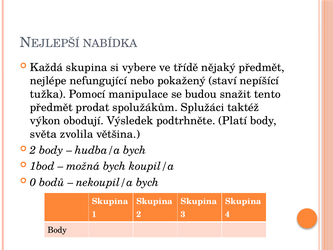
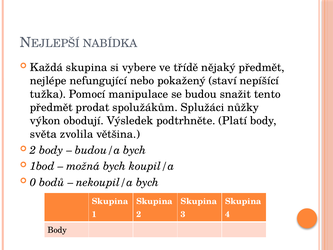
taktéž: taktéž -> nůžky (243, 107)
hudba/a: hudba/a -> budou/a (98, 150)
